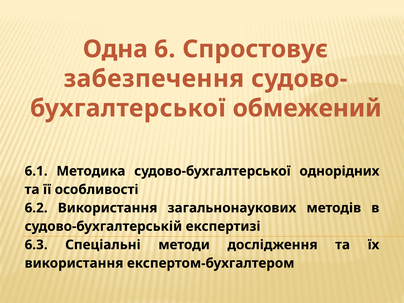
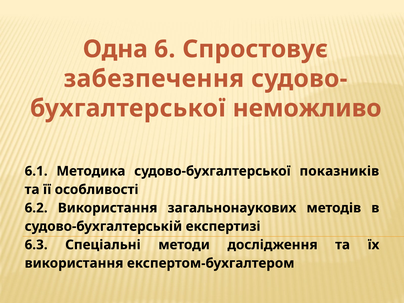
обмежений: обмежений -> неможливо (307, 108)
однорідних: однорідних -> показників (339, 171)
